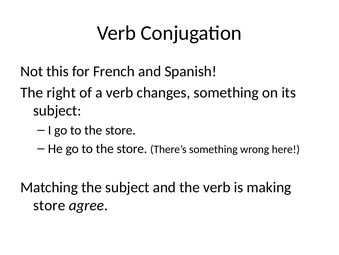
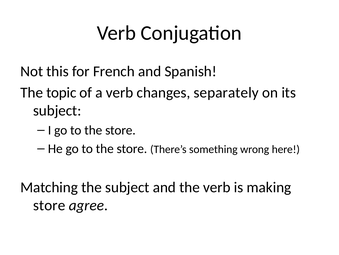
right: right -> topic (61, 92)
changes something: something -> separately (226, 92)
